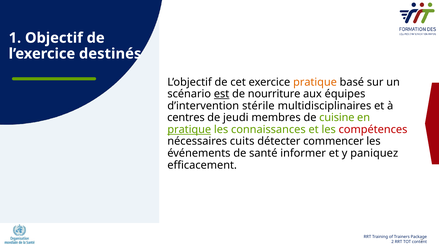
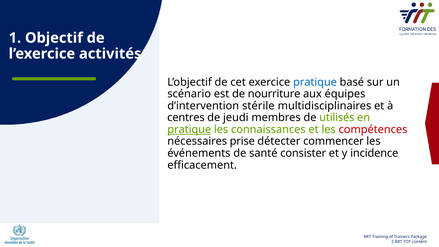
destinés: destinés -> activités (110, 54)
pratique colour: orange -> blue (315, 82)
est underline: present -> none (222, 94)
cuisine: cuisine -> utilisés (337, 118)
cuits: cuits -> prise (242, 141)
informer: informer -> consister (303, 153)
paniquez: paniquez -> incidence (374, 153)
